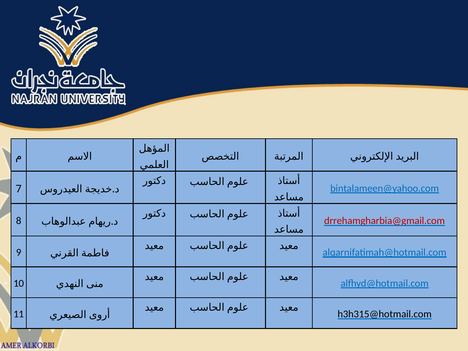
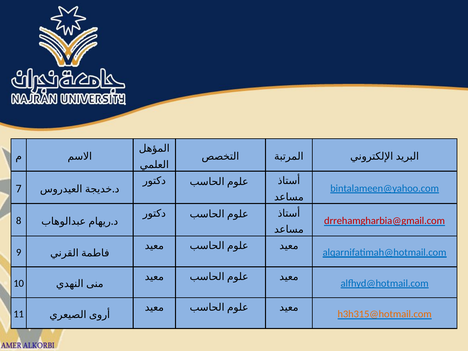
h3h315@hotmail.com colour: black -> orange (385, 314)
